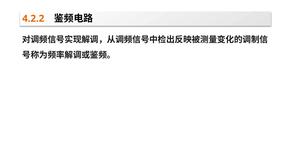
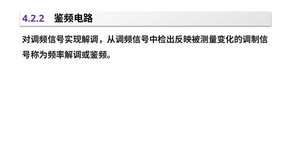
4.2.2 colour: orange -> purple (33, 19)
